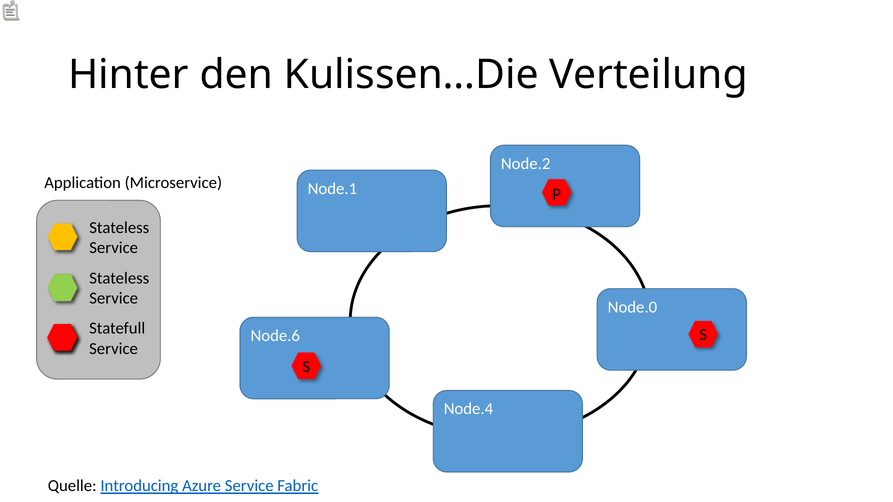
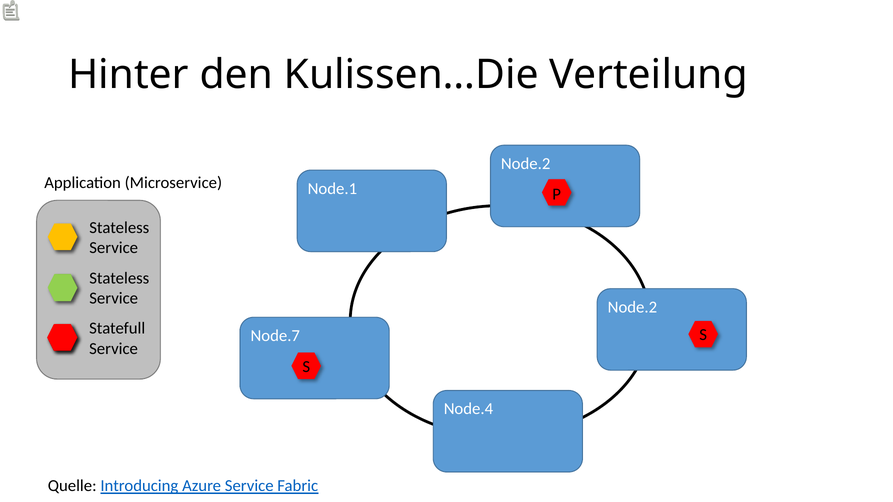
Node.0: Node.0 -> Node.2 (632, 307)
Node.6: Node.6 -> Node.7 (275, 336)
